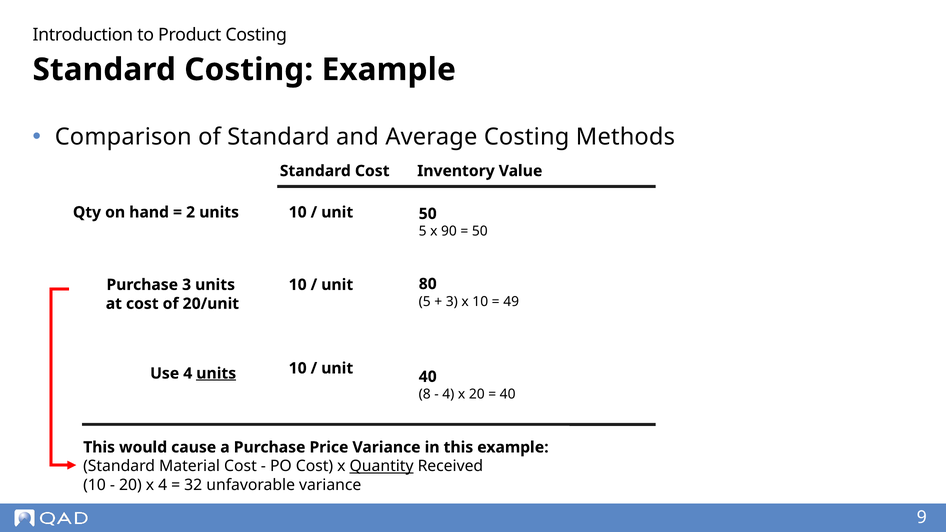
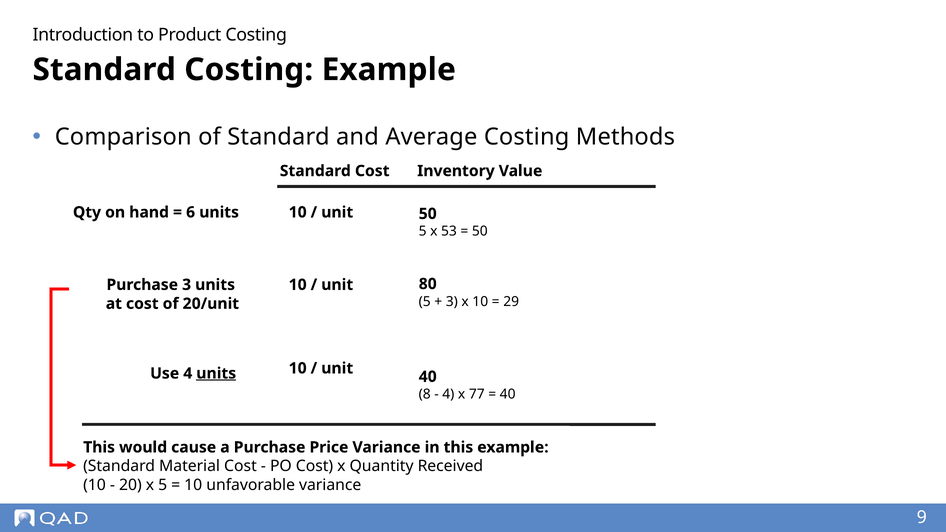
2: 2 -> 6 (191, 212)
90: 90 -> 53 (449, 231)
49: 49 -> 29 (511, 302)
x 20: 20 -> 77 (477, 394)
Quantity underline: present -> none (382, 466)
x 4: 4 -> 5 (163, 485)
32: 32 -> 10 (193, 485)
